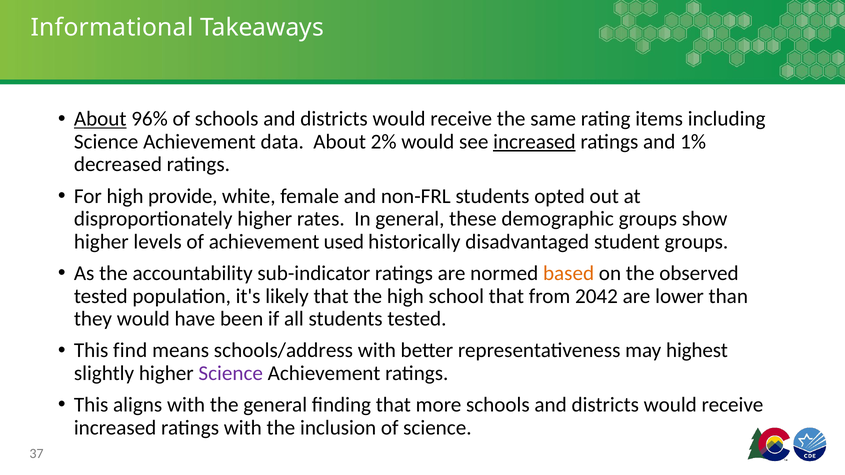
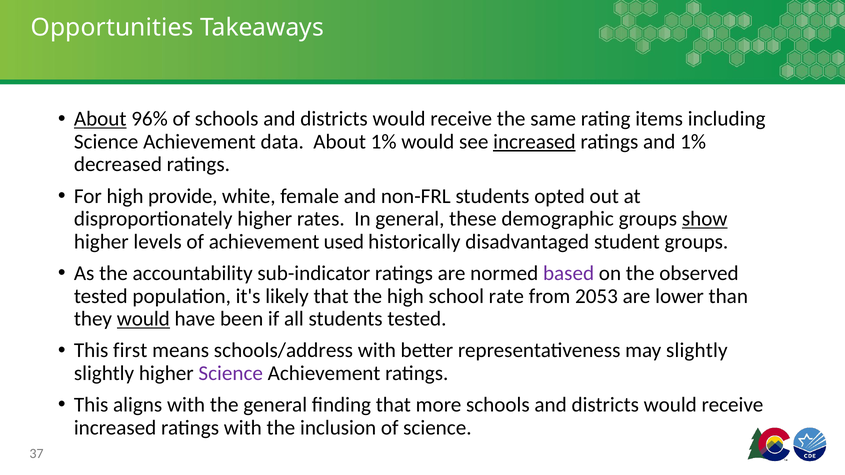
Informational: Informational -> Opportunities (112, 27)
About 2%: 2% -> 1% (384, 142)
show underline: none -> present (705, 219)
based colour: orange -> purple (569, 273)
school that: that -> rate (506, 296)
2042: 2042 -> 2053 (596, 296)
would underline: none -> present (143, 319)
find: find -> first (130, 351)
may highest: highest -> slightly (697, 351)
